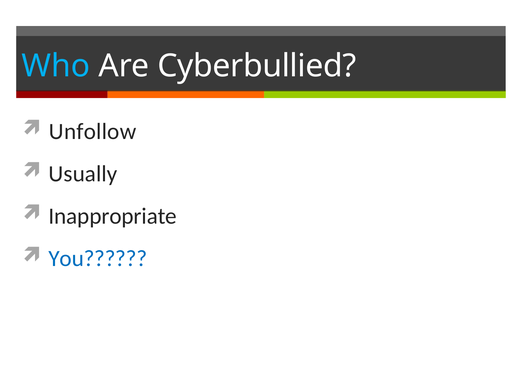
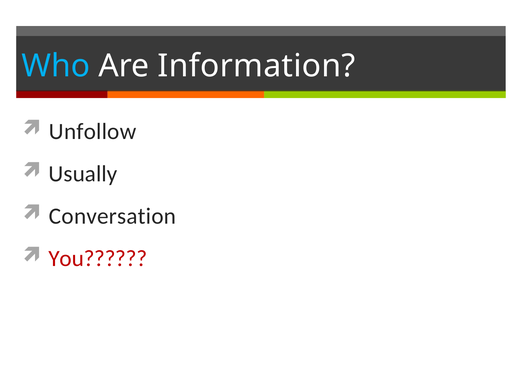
Cyberbullied: Cyberbullied -> Information (257, 66)
Inappropriate: Inappropriate -> Conversation (113, 216)
You colour: blue -> red (98, 258)
